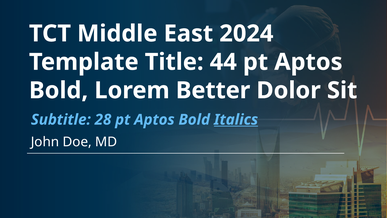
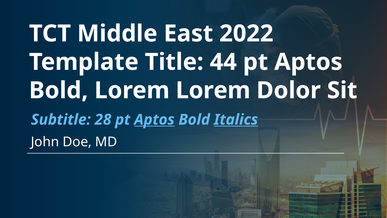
2024: 2024 -> 2022 (246, 34)
Lorem Better: Better -> Lorem (213, 90)
Aptos underline: none -> present (154, 119)
